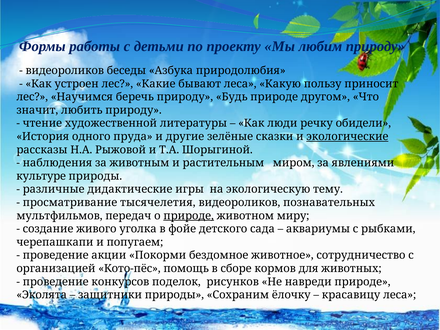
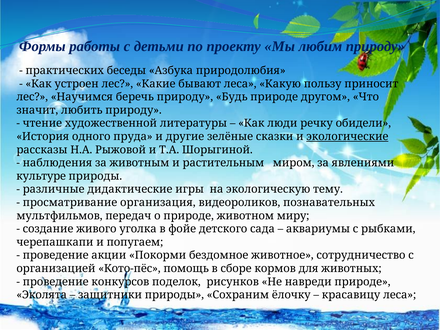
видеороликов: видеороликов -> практических (65, 71)
тысячелетия: тысячелетия -> организация (158, 203)
природе underline: present -> none (189, 216)
